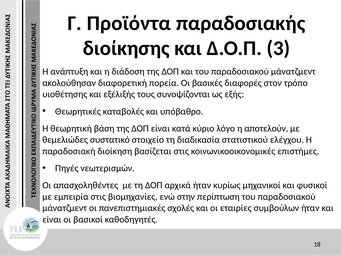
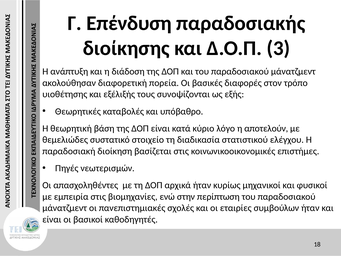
Προϊόντα: Προϊόντα -> Επένδυση (129, 23)
